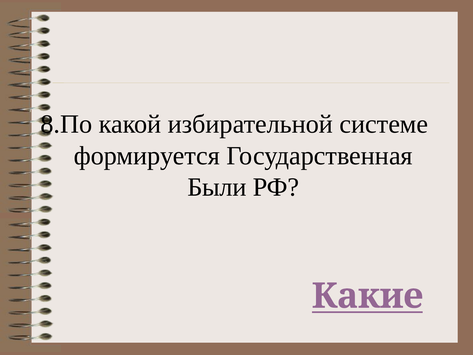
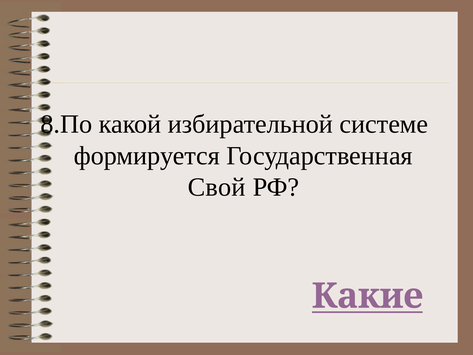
Были: Были -> Свой (217, 187)
